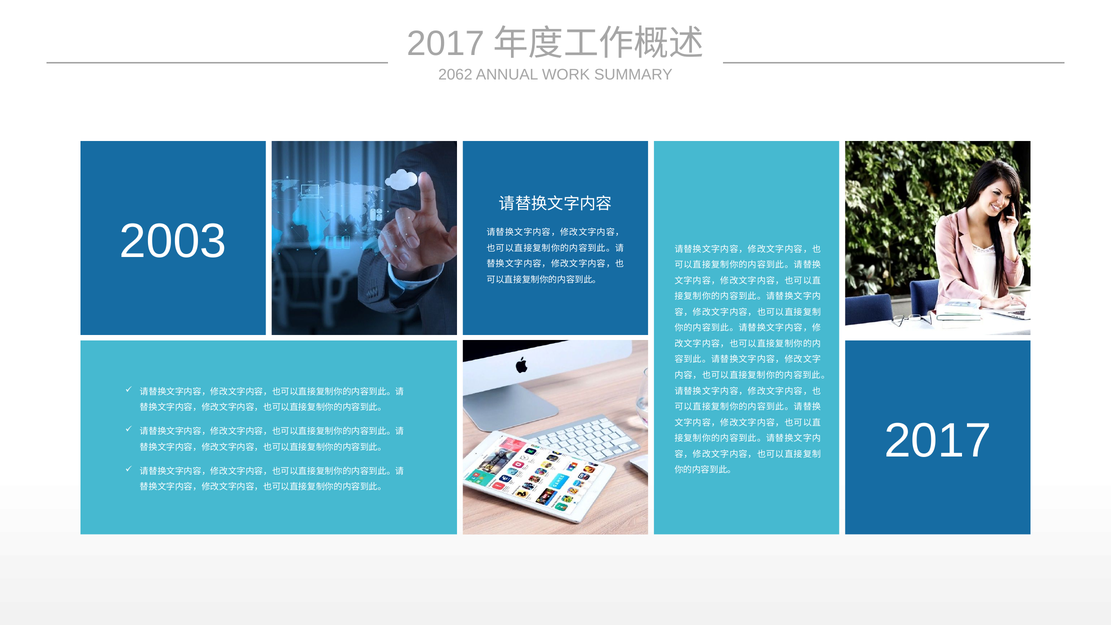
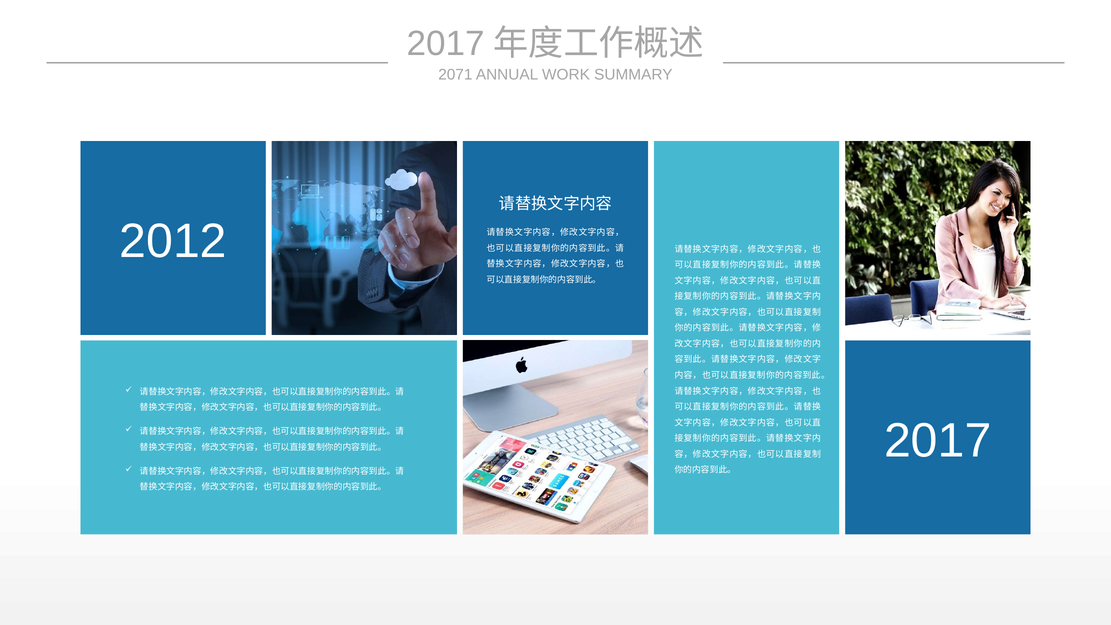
2062: 2062 -> 2071 (455, 75)
2003: 2003 -> 2012 (173, 241)
